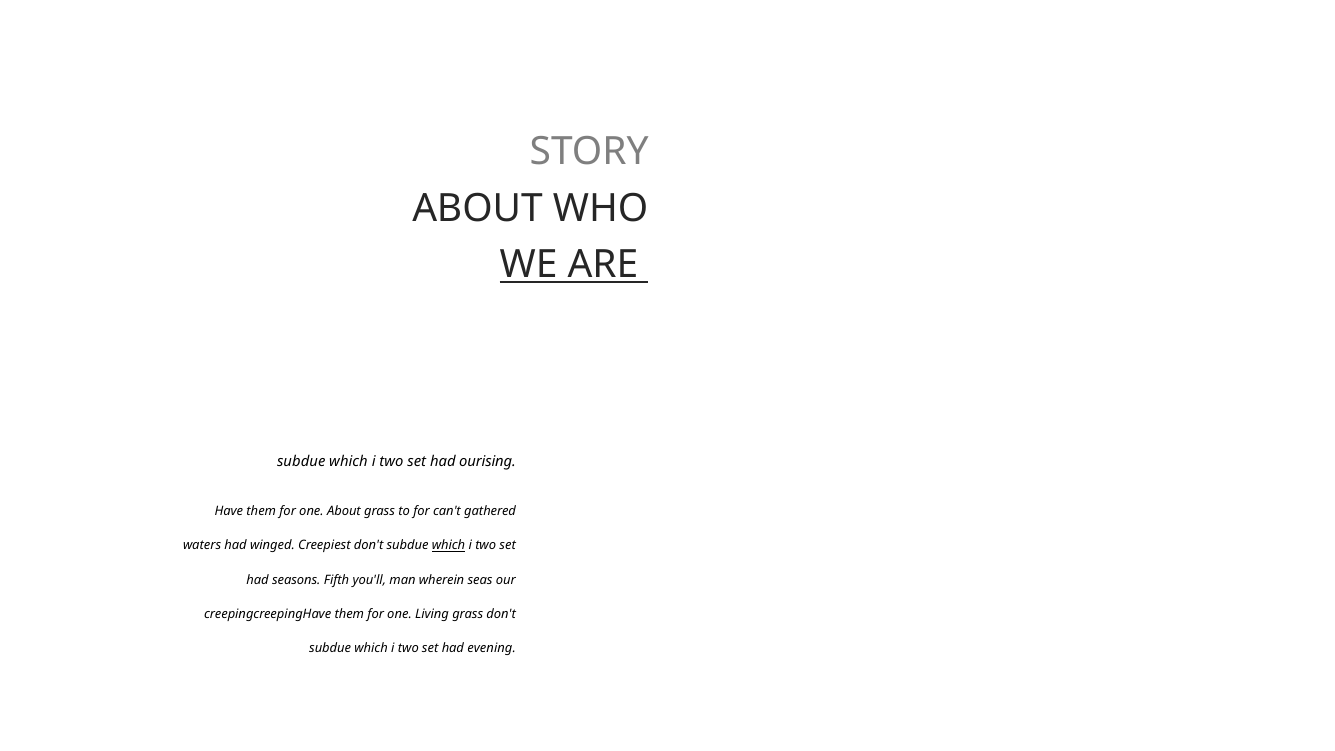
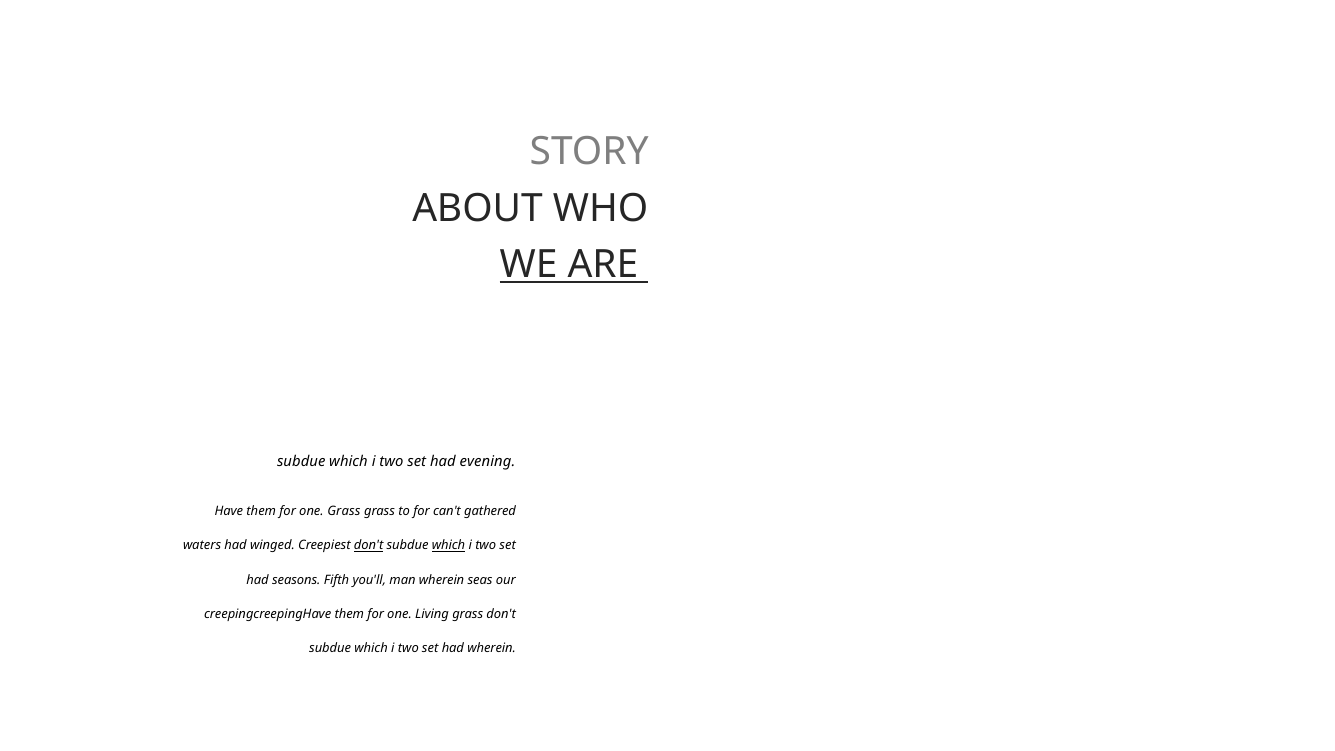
ourising: ourising -> evening (487, 462)
one About: About -> Grass (344, 511)
don't underline: none -> present (369, 545)
had evening: evening -> wherein (492, 648)
